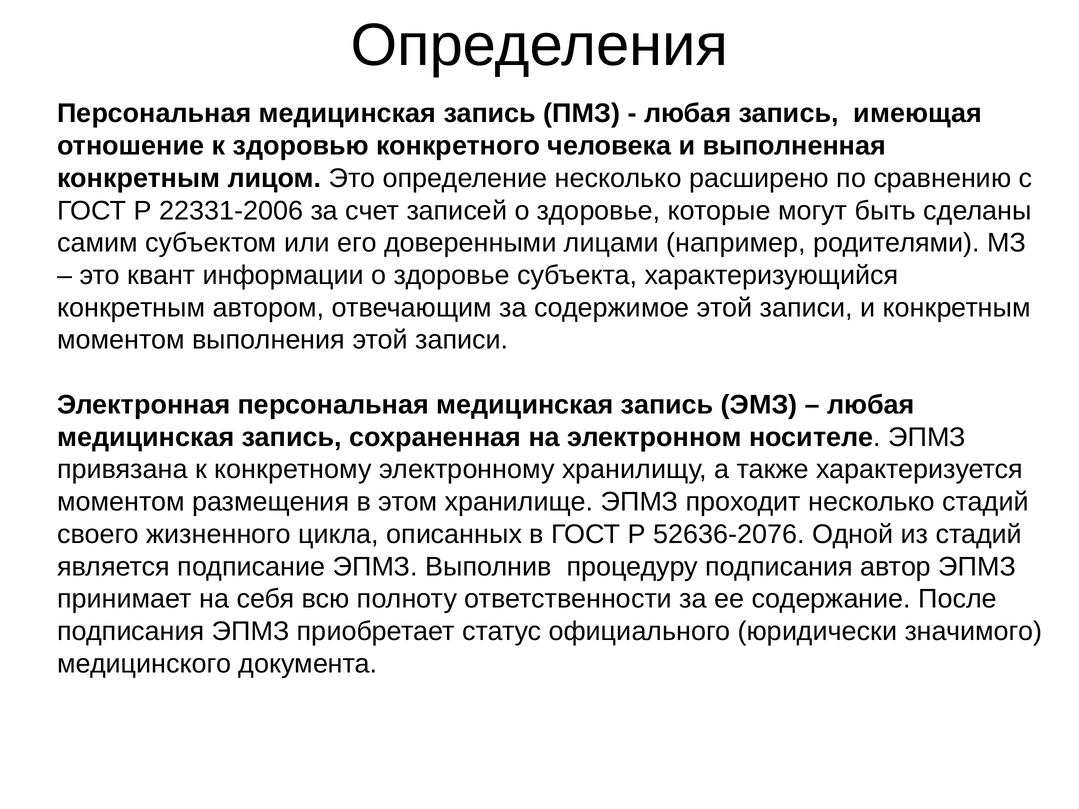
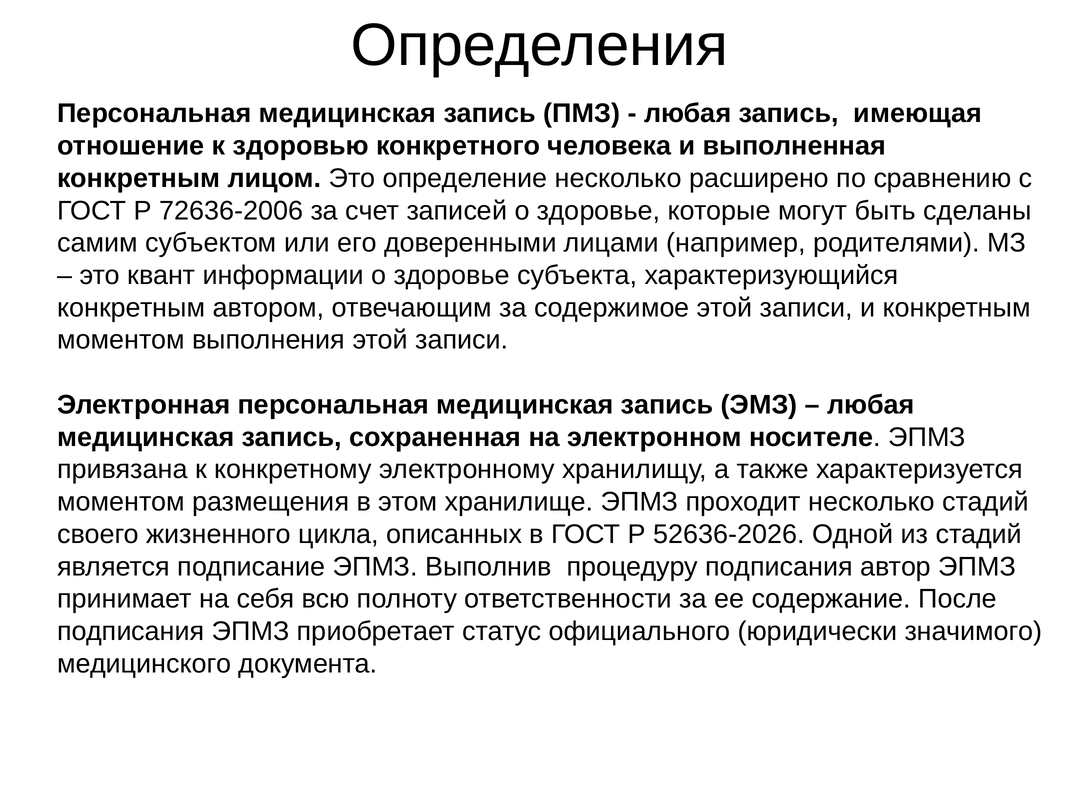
22331-2006: 22331-2006 -> 72636-2006 (231, 211)
52636-2076: 52636-2076 -> 52636-2026 (729, 534)
